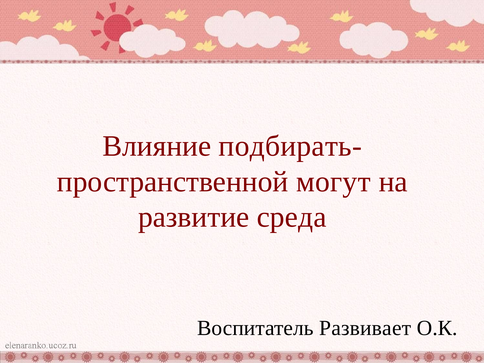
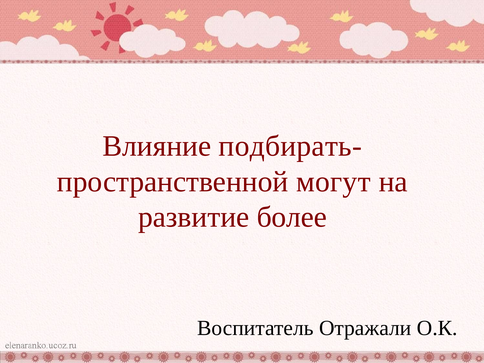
среда: среда -> более (292, 217)
Развивает: Развивает -> Отражали (365, 328)
